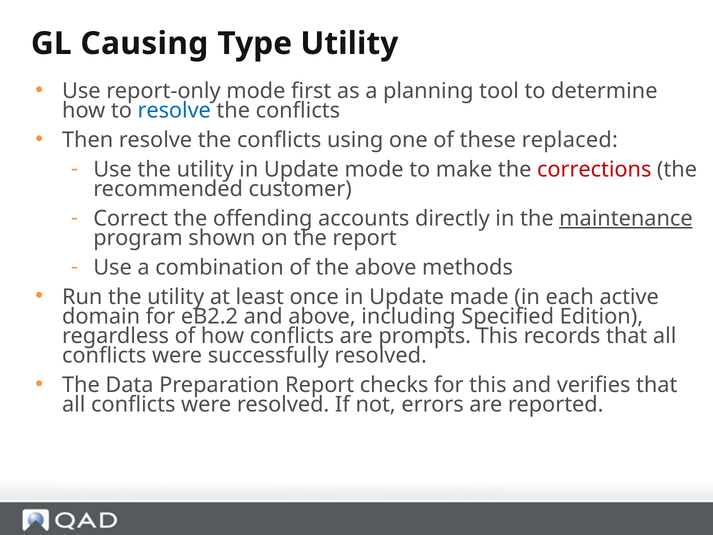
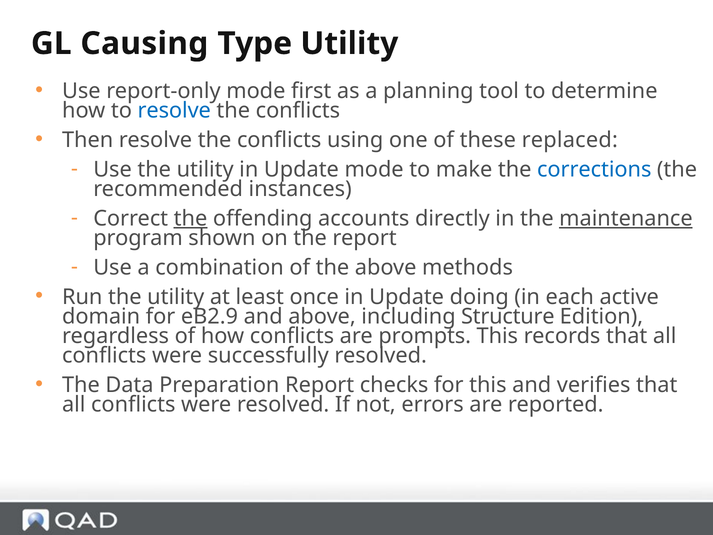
corrections colour: red -> blue (594, 169)
customer: customer -> instances (300, 189)
the underline: none -> present (191, 218)
made: made -> doing (479, 297)
eB2.2: eB2.2 -> eB2.9 (210, 316)
Specified: Specified -> Structure (508, 316)
